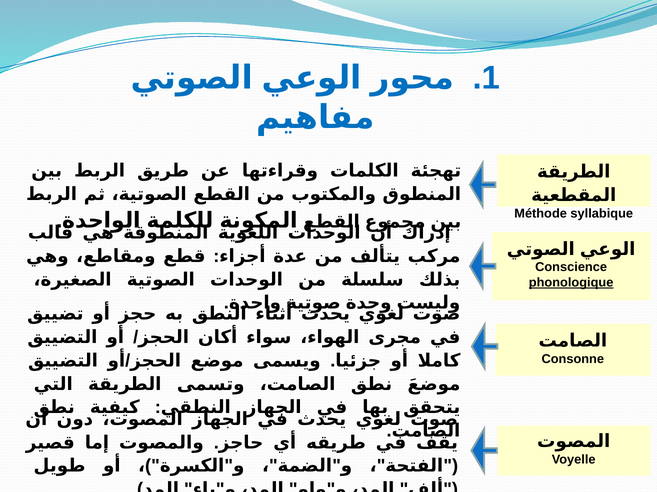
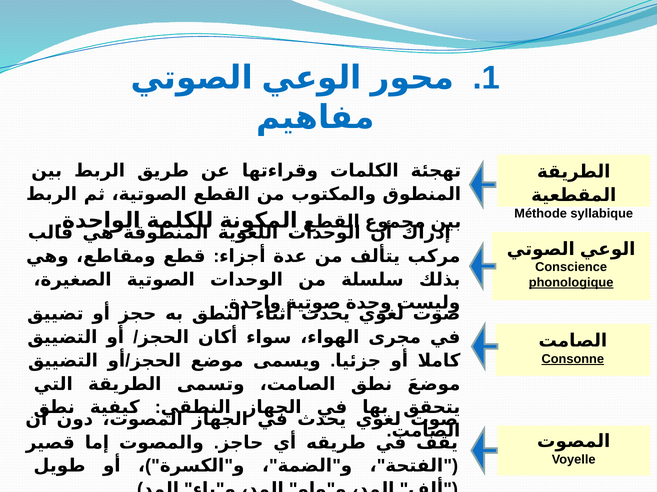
Consonne underline: none -> present (573, 360)
